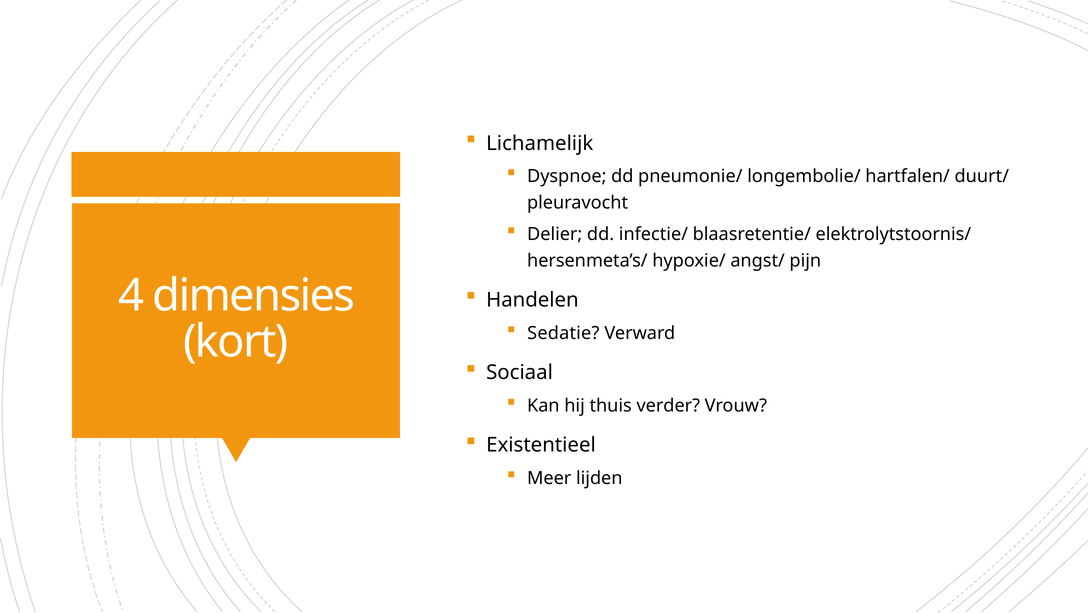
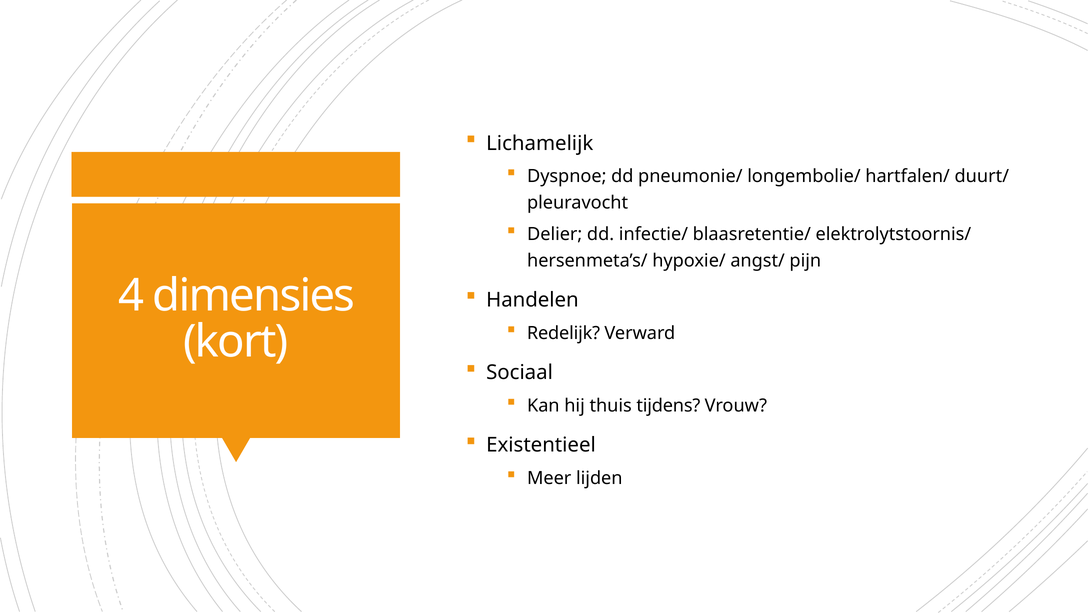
Sedatie: Sedatie -> Redelijk (564, 333)
verder: verder -> tijdens (668, 406)
